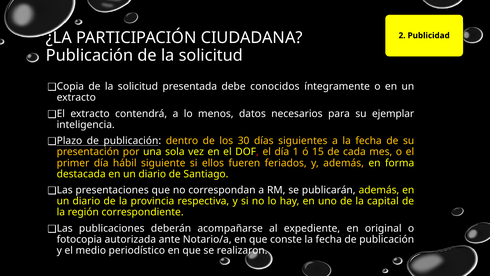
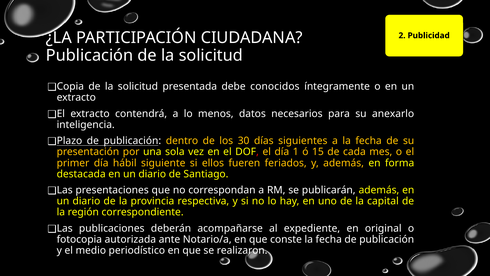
ejemplar: ejemplar -> anexarlo (393, 114)
